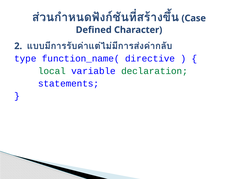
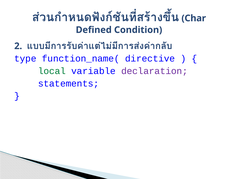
Case: Case -> Char (194, 18)
Character: Character -> Condition (138, 30)
declaration colour: green -> purple (154, 71)
